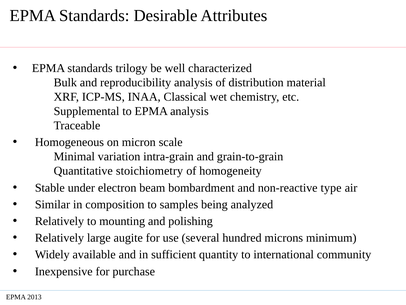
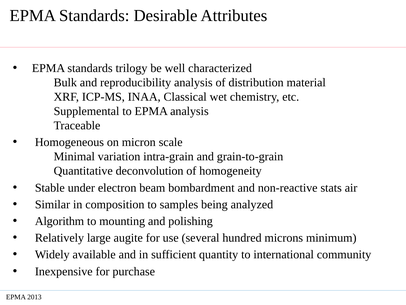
stoichiometry: stoichiometry -> deconvolution (150, 171)
type: type -> stats (331, 188)
Relatively: Relatively -> Algorithm (60, 221)
